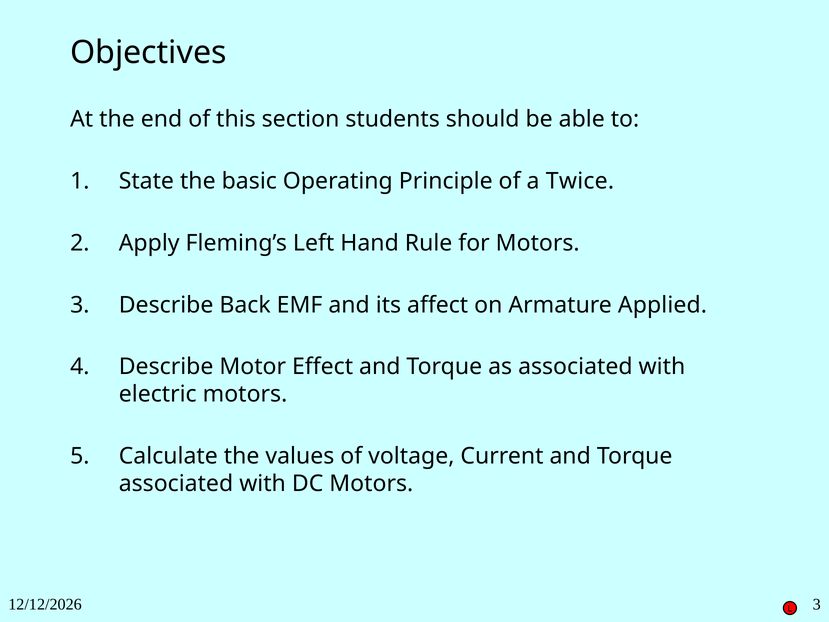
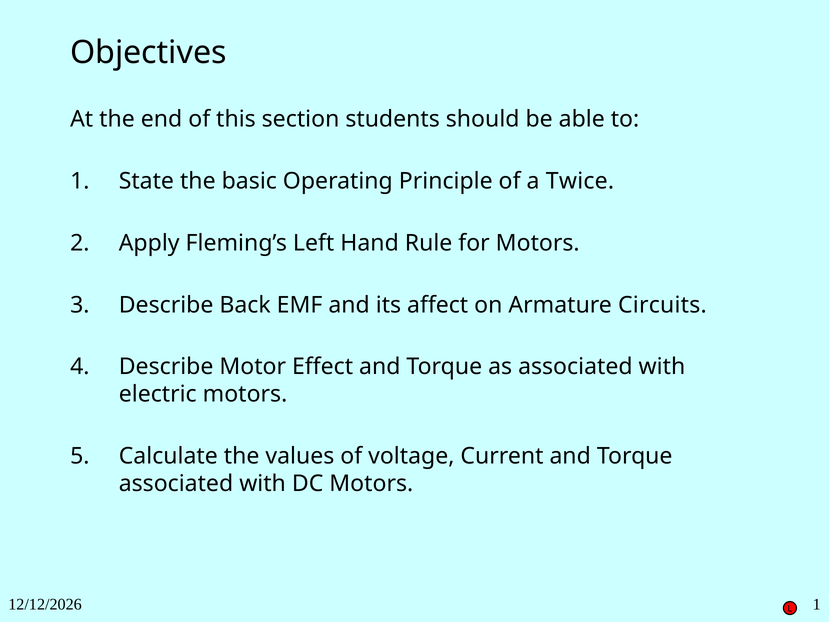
Applied: Applied -> Circuits (662, 305)
3: 3 -> 1 (817, 604)
